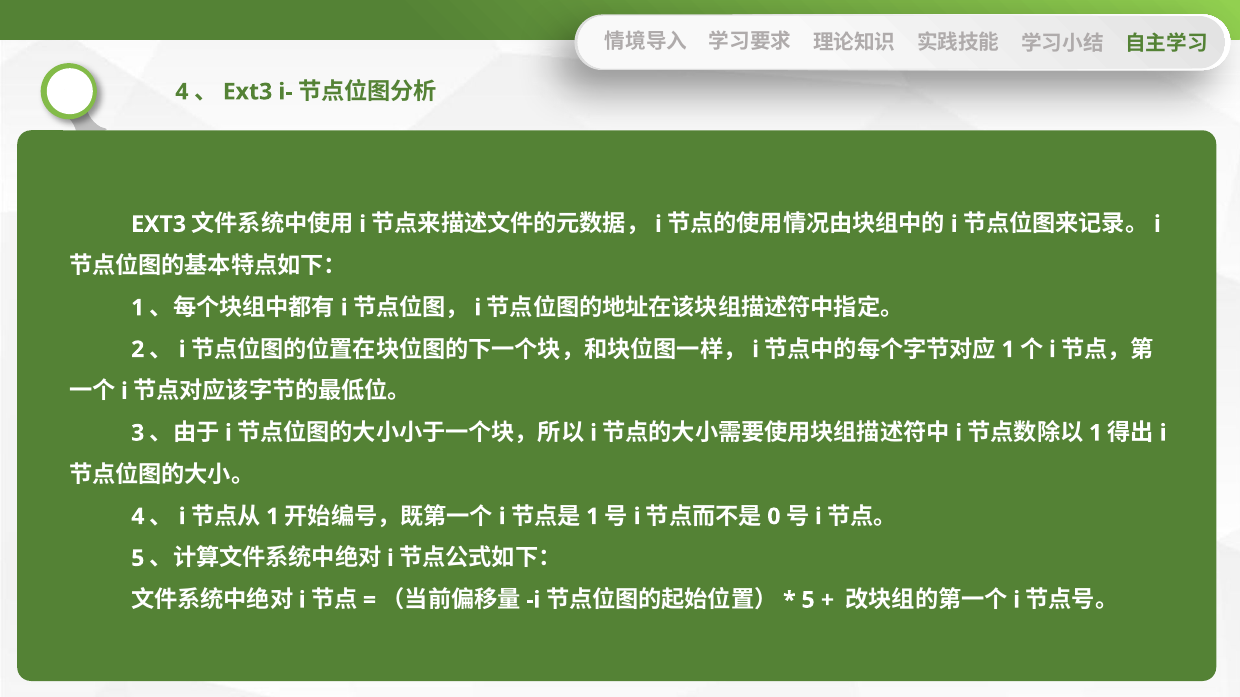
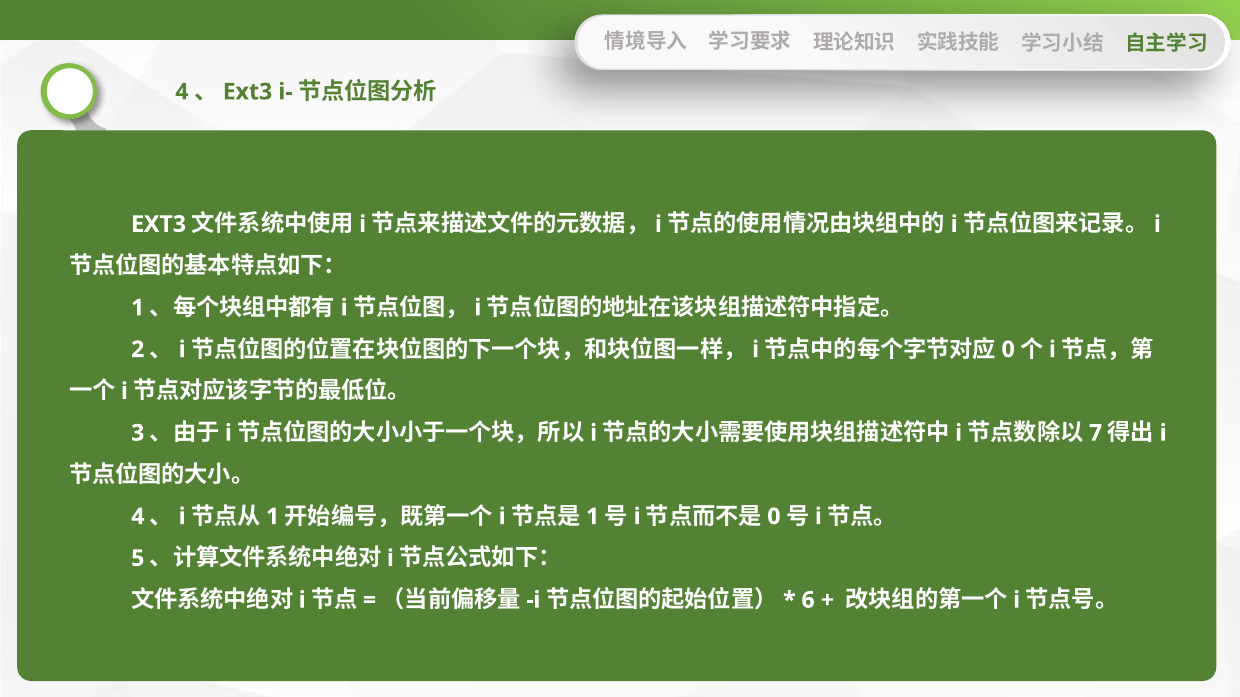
1: 1 -> 0 (1008, 350)
1: 1 -> 7 (1096, 433)
5: 5 -> 6 (808, 600)
